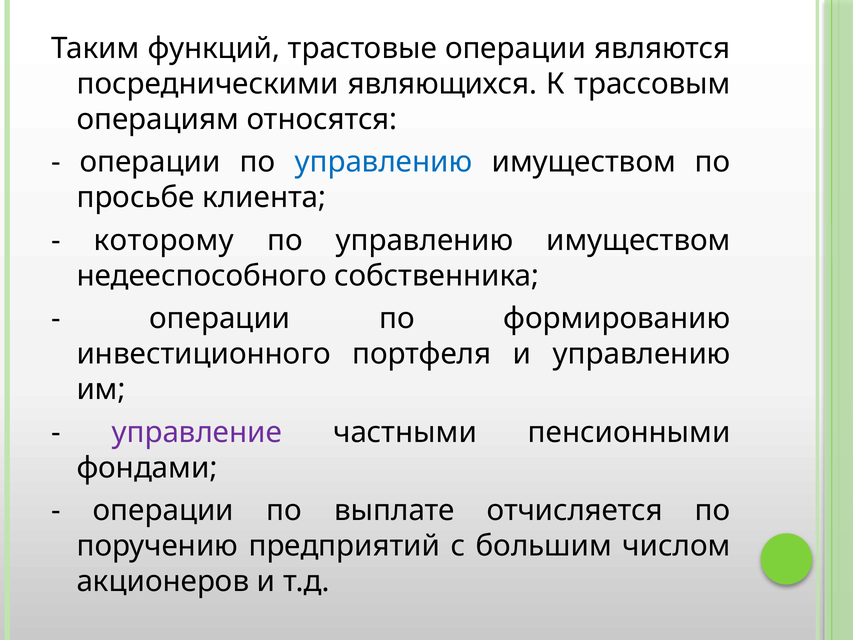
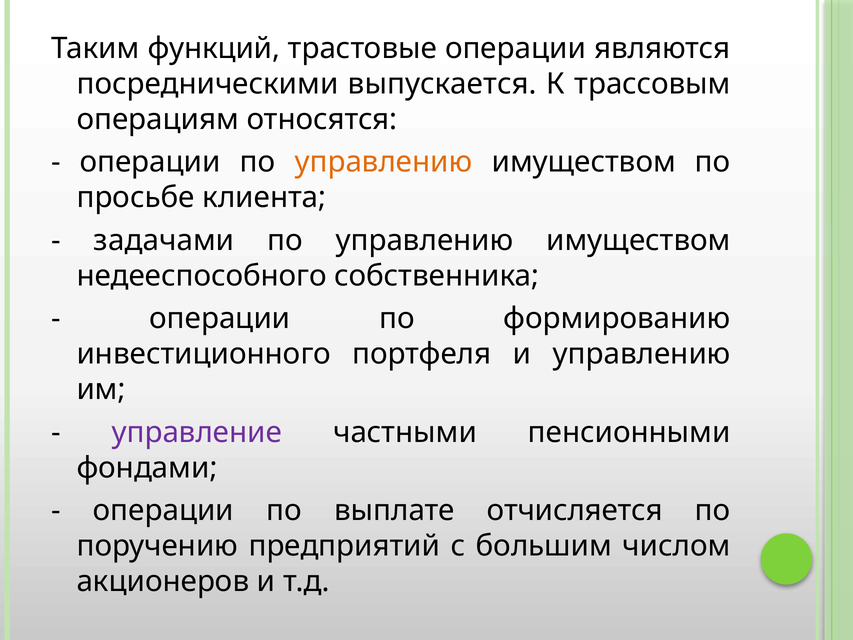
являющихся: являющихся -> выпускается (442, 84)
управлению colour: blue -> orange (384, 162)
которому: которому -> задачами (164, 240)
